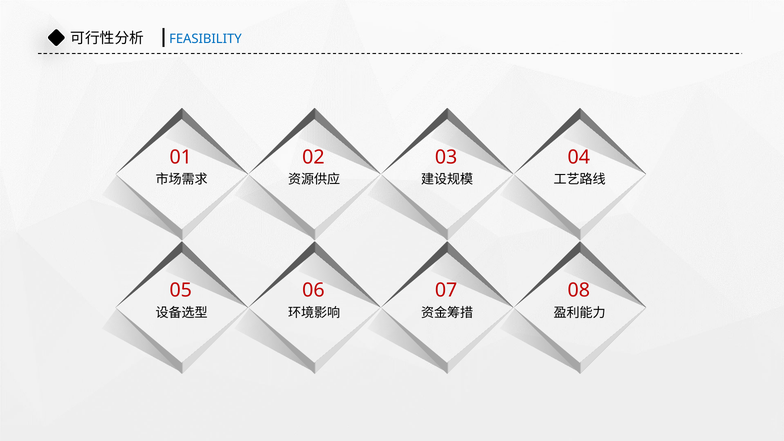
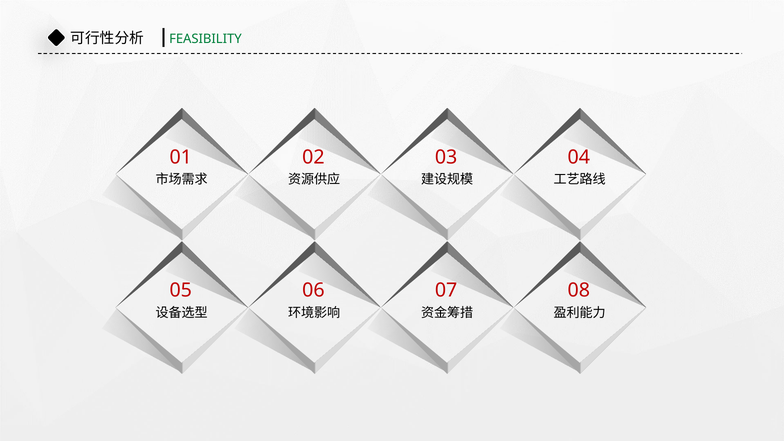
FEASIBILITY colour: blue -> green (205, 39)
